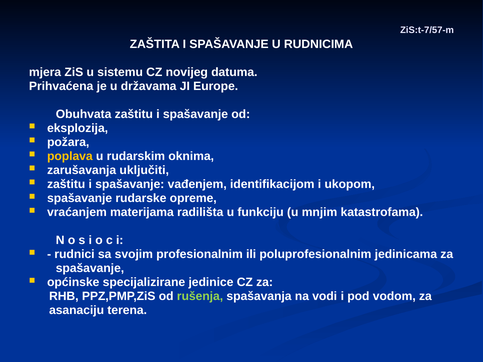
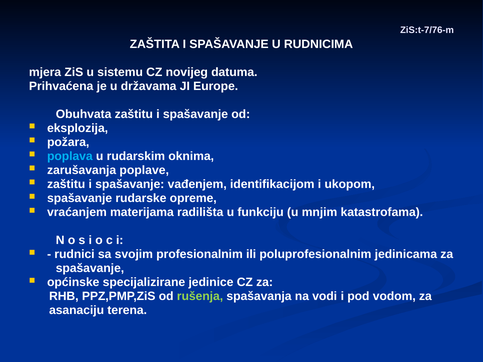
ZiS:t-7/57-m: ZiS:t-7/57-m -> ZiS:t-7/76-m (427, 30)
poplava colour: yellow -> light blue (70, 156)
uključiti: uključiti -> poplave (144, 170)
